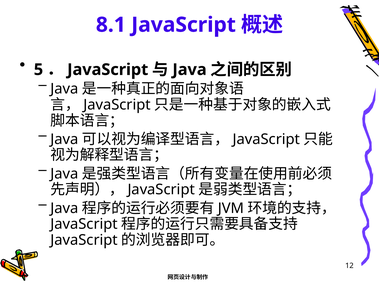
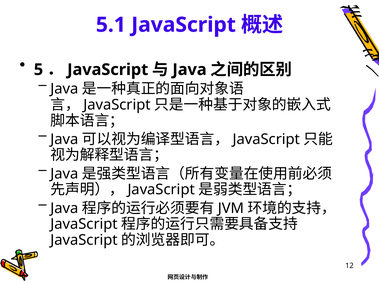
8.1: 8.1 -> 5.1 (111, 25)
